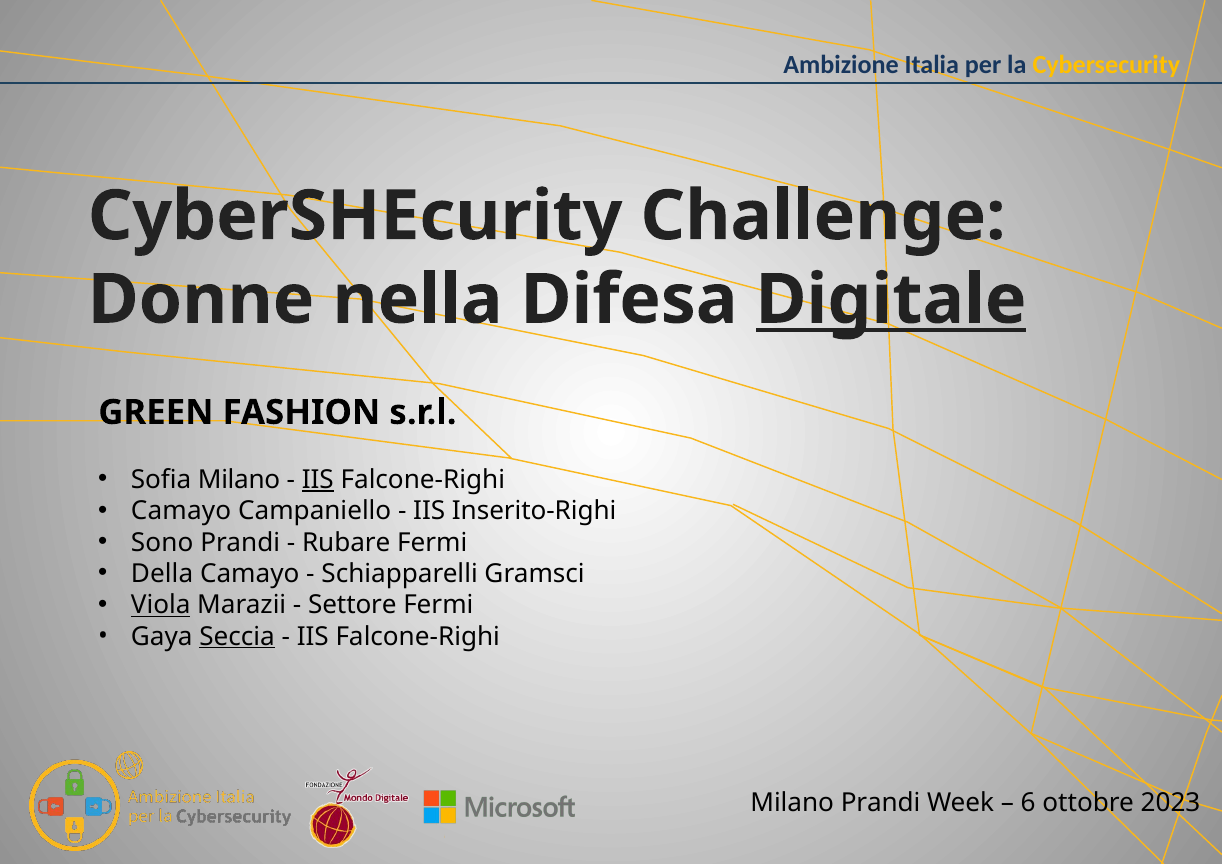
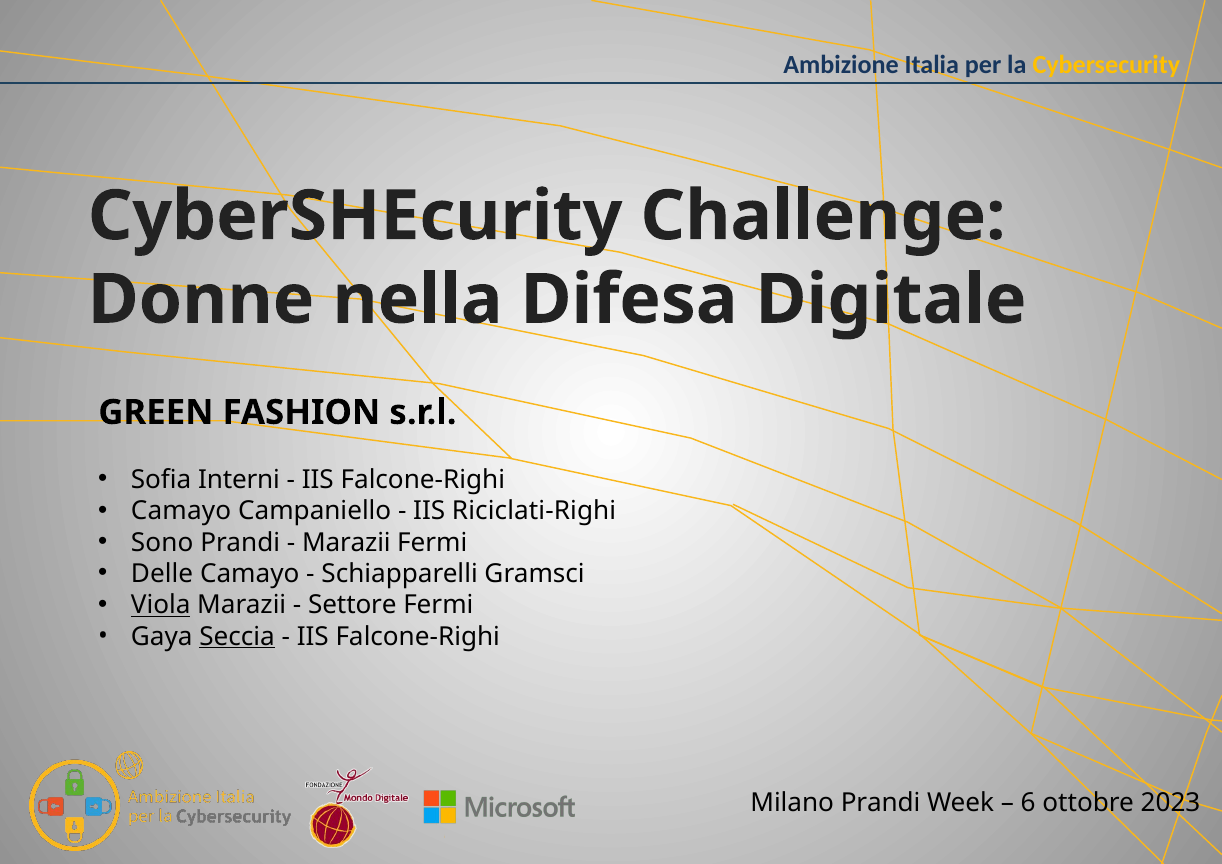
Digitale underline: present -> none (891, 300)
Sofia Milano: Milano -> Interni (239, 480)
IIS underline: present -> none (318, 480)
Inserito-Righi: Inserito-Righi -> Riciclati-Righi (534, 511)
Rubare: Rubare -> Marazii (346, 543)
Della: Della -> Delle (162, 574)
